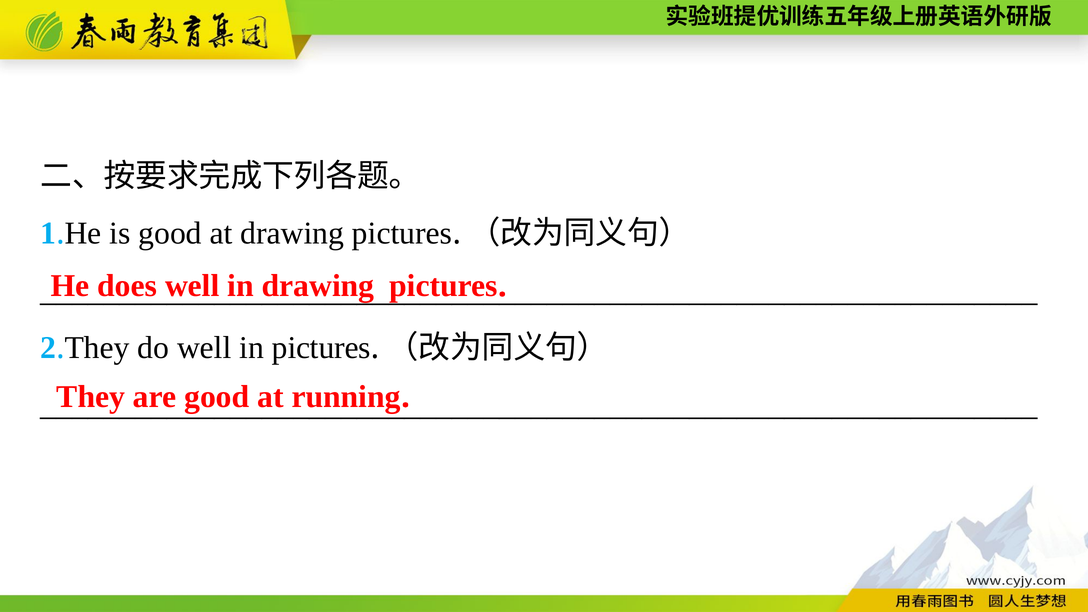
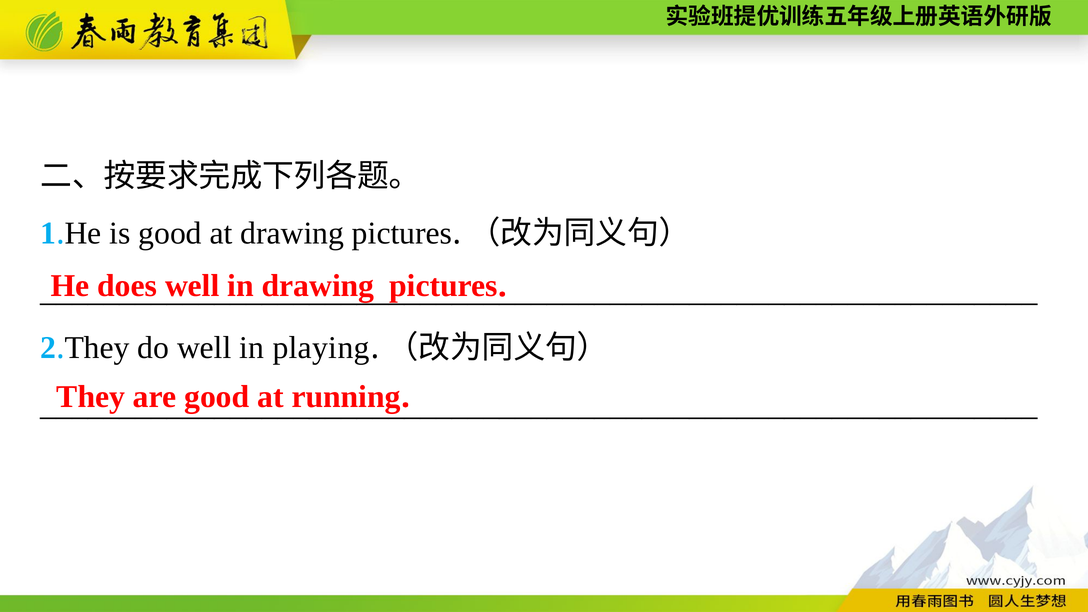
in pictures: pictures -> playing (321, 348)
